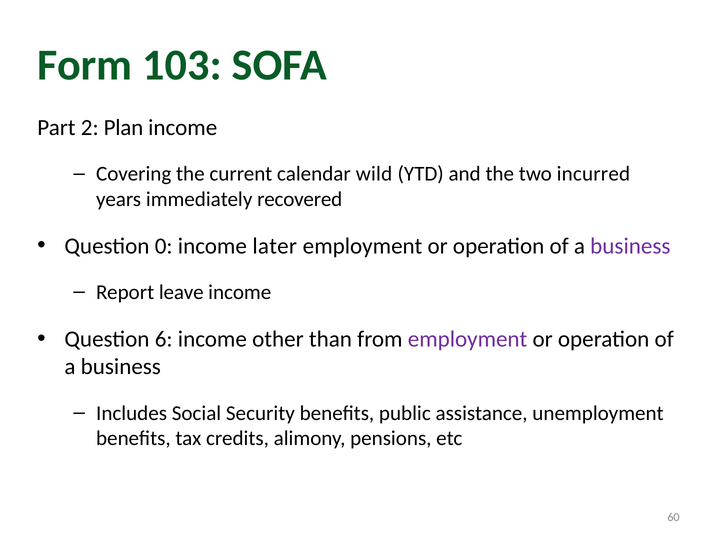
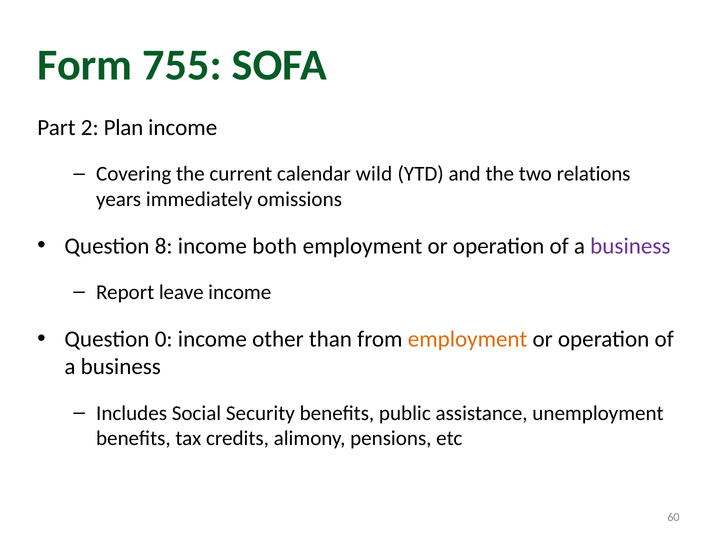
103: 103 -> 755 (182, 65)
incurred: incurred -> relations (594, 174)
recovered: recovered -> omissions (300, 199)
0: 0 -> 8 (164, 246)
later: later -> both (275, 246)
6: 6 -> 0 (164, 339)
employment colour: purple -> orange (468, 339)
